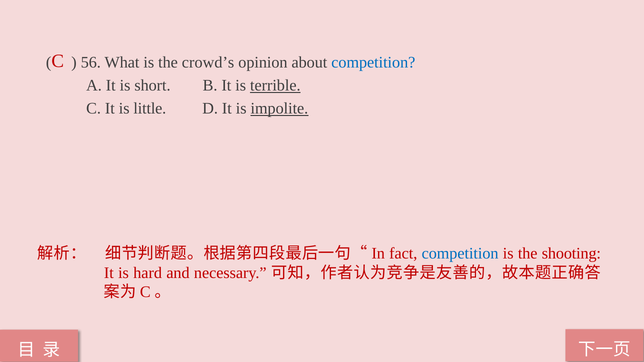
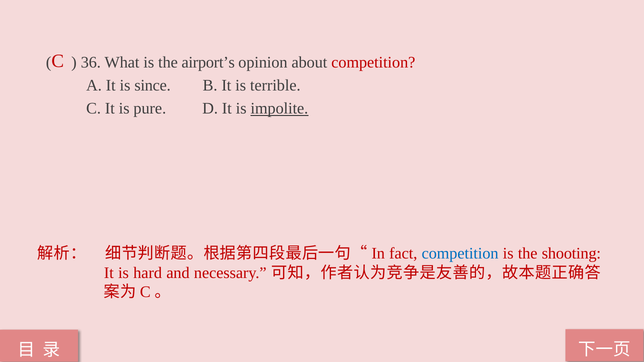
56: 56 -> 36 (91, 62)
crowd’s: crowd’s -> airport’s (208, 62)
competition colour: blue -> red (373, 62)
short: short -> since (153, 86)
terrible underline: present -> none (275, 86)
little: little -> pure (150, 109)
